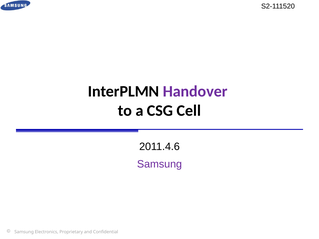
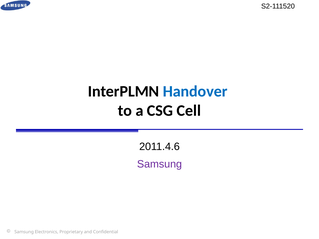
Handover colour: purple -> blue (195, 92)
